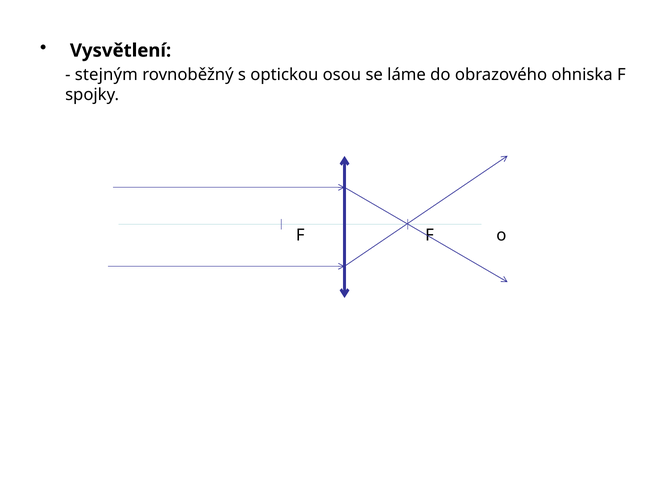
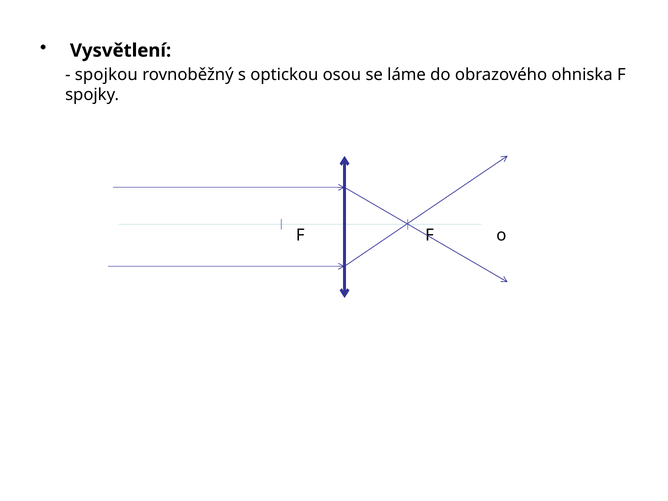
stejným: stejným -> spojkou (106, 75)
